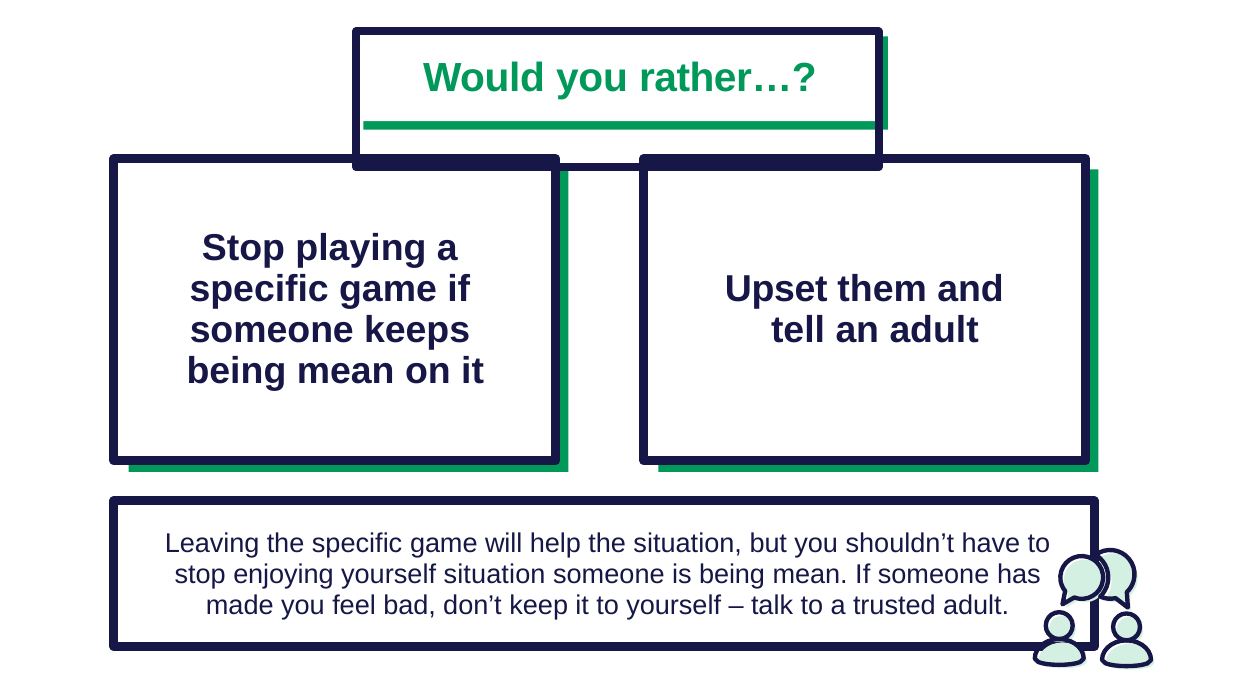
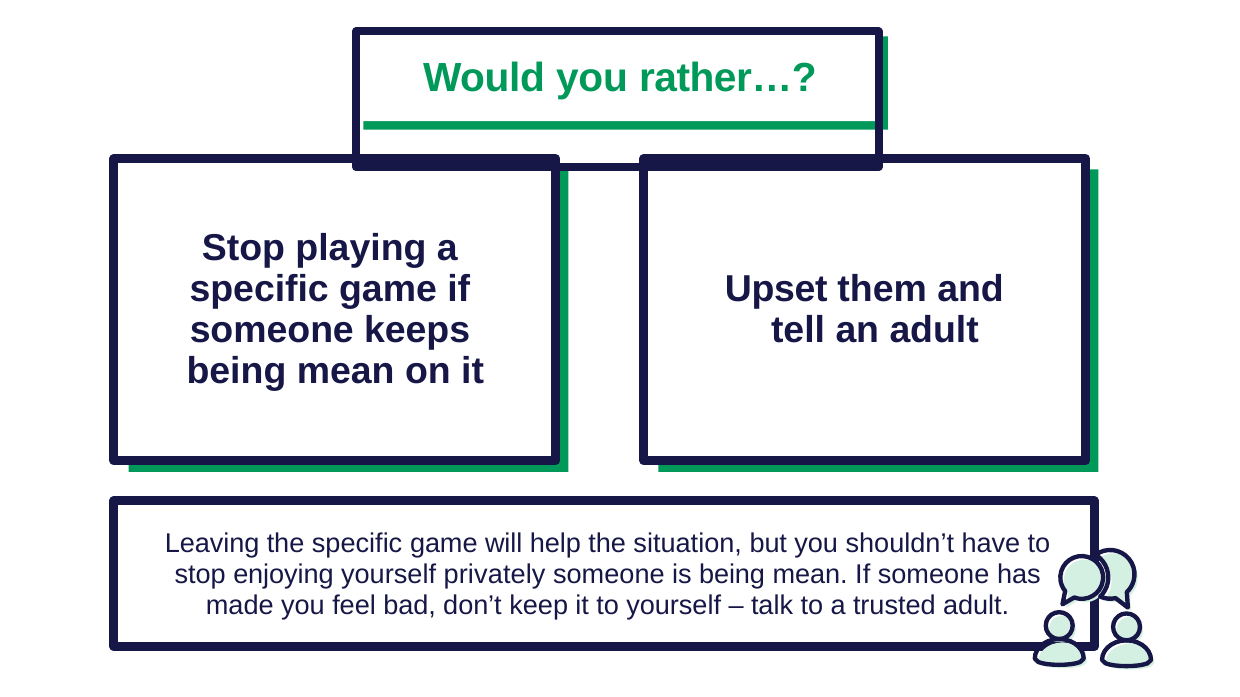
yourself situation: situation -> privately (495, 574)
